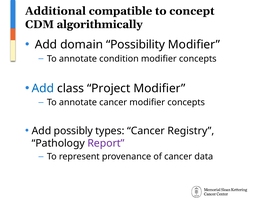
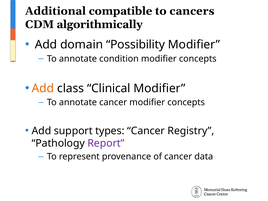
concept: concept -> cancers (192, 11)
Add colour: blue -> orange (43, 88)
Project: Project -> Clinical (109, 88)
possibly: possibly -> support (73, 131)
